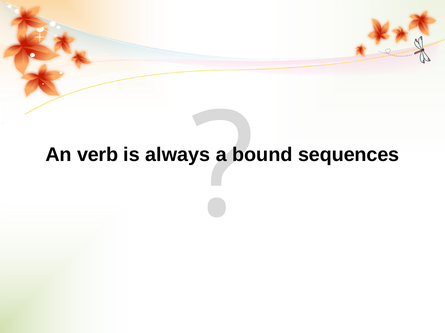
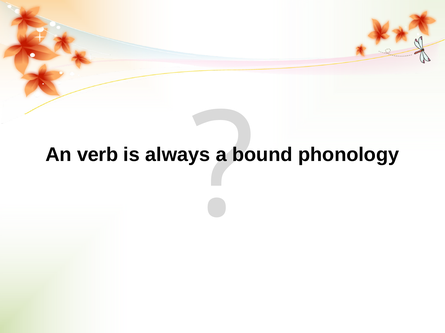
sequences: sequences -> phonology (349, 155)
